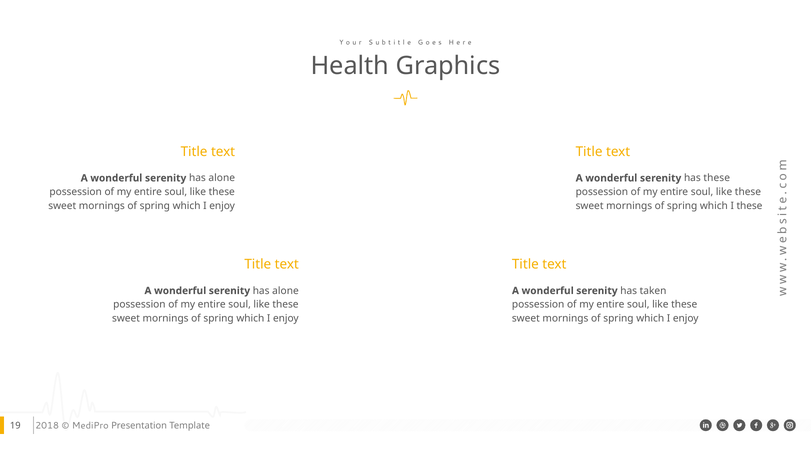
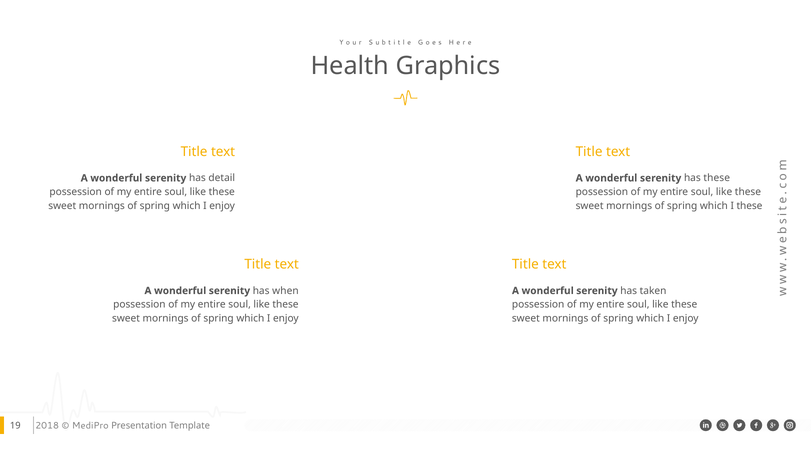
alone: alone -> detail (222, 178)
alone: alone -> when (285, 291)
